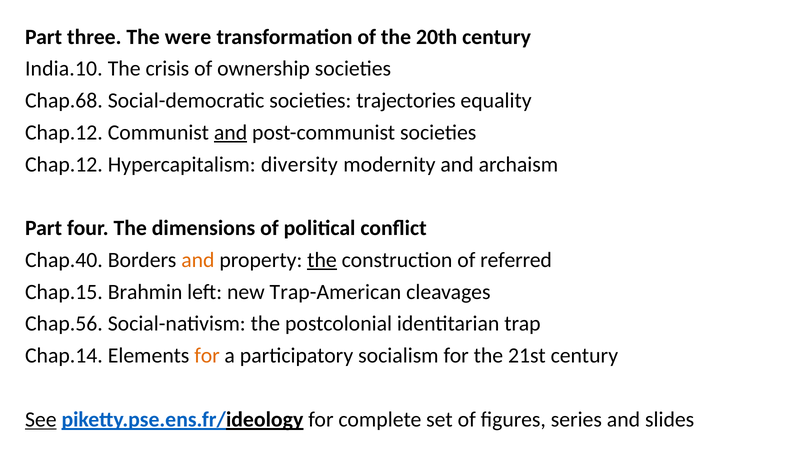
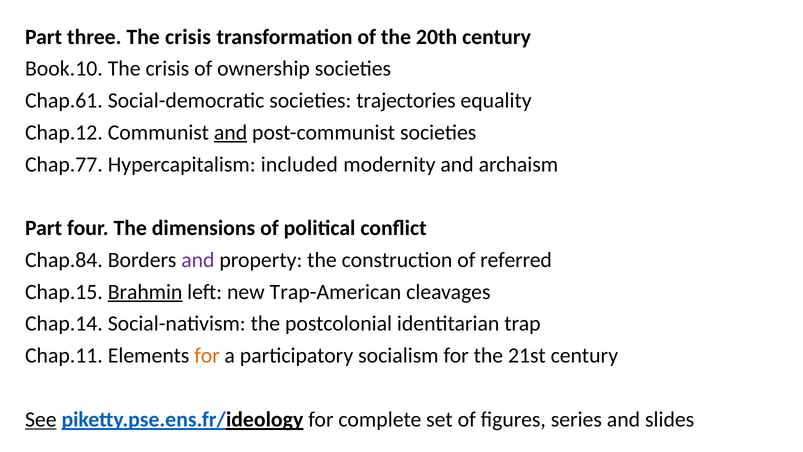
three The were: were -> crisis (188, 37)
India.10: India.10 -> Book.10 (64, 69)
Chap.68: Chap.68 -> Chap.61 (64, 101)
Chap.12: Chap.12 -> Chap.77 (64, 164)
diversity: diversity -> included (299, 164)
Chap.40: Chap.40 -> Chap.84 (64, 260)
and colour: orange -> purple (198, 260)
the underline: present -> none (322, 260)
Brahmin underline: none -> present (145, 292)
Chap.56: Chap.56 -> Chap.14 (64, 323)
Chap.14: Chap.14 -> Chap.11 (64, 355)
